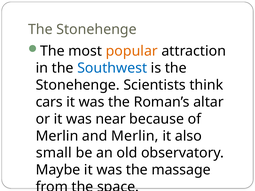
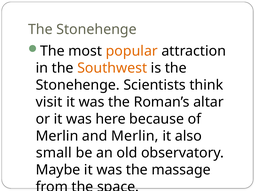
Southwest colour: blue -> orange (112, 68)
cars: cars -> visit (49, 102)
near: near -> here (111, 119)
